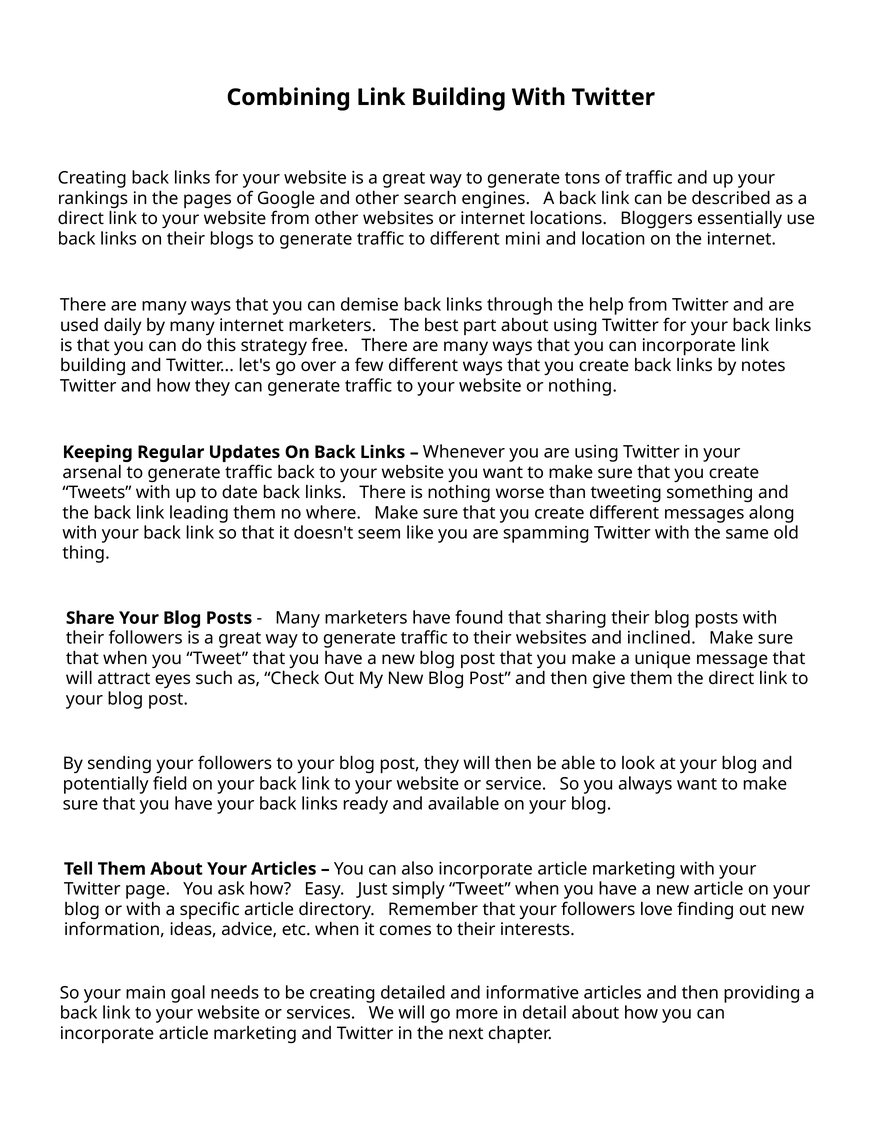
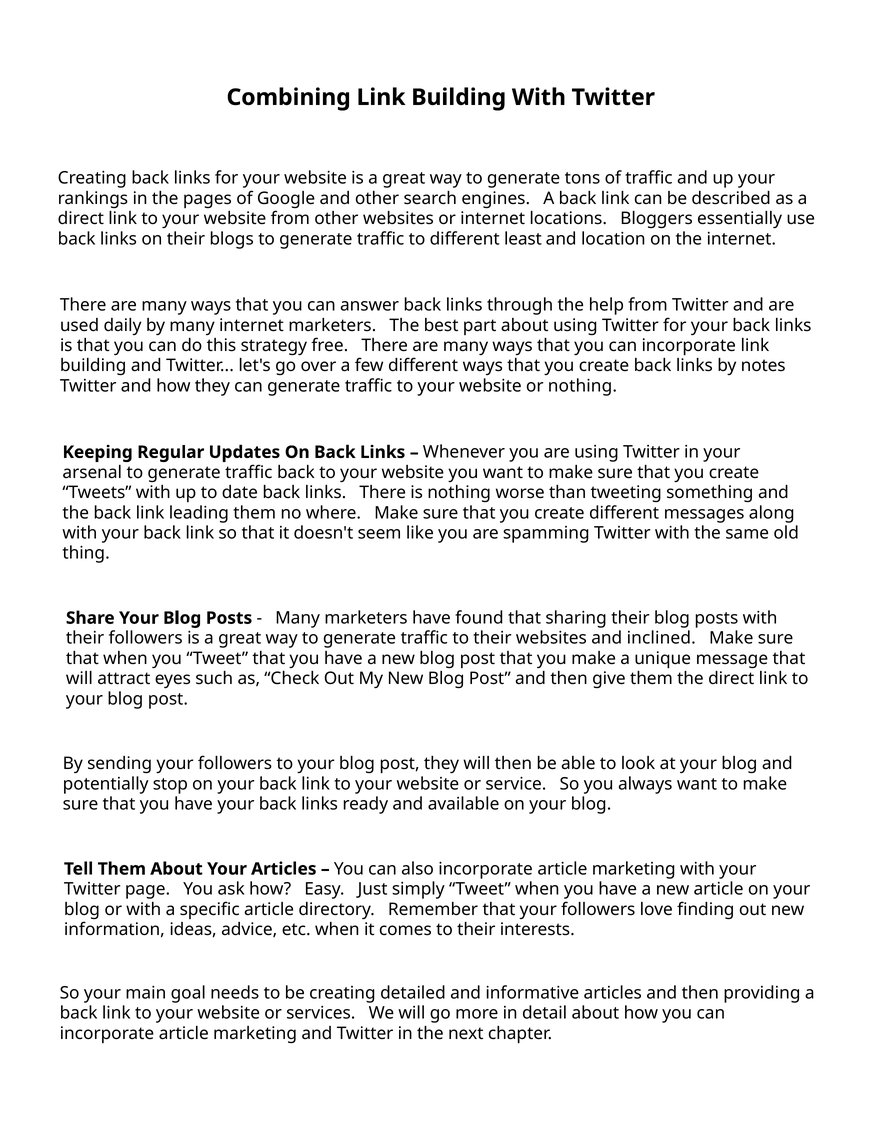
mini: mini -> least (523, 239)
demise: demise -> answer (369, 305)
field: field -> stop (170, 784)
